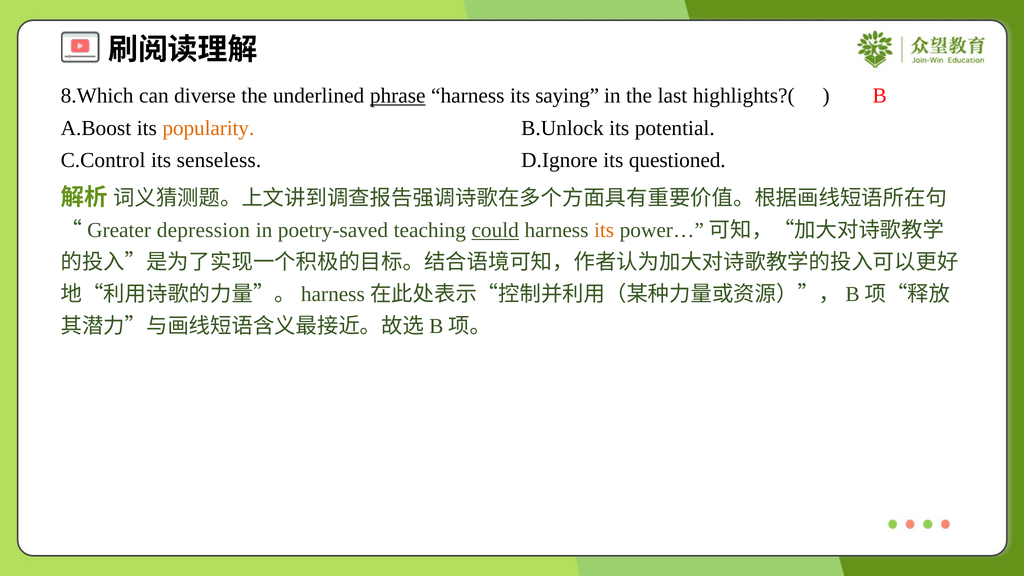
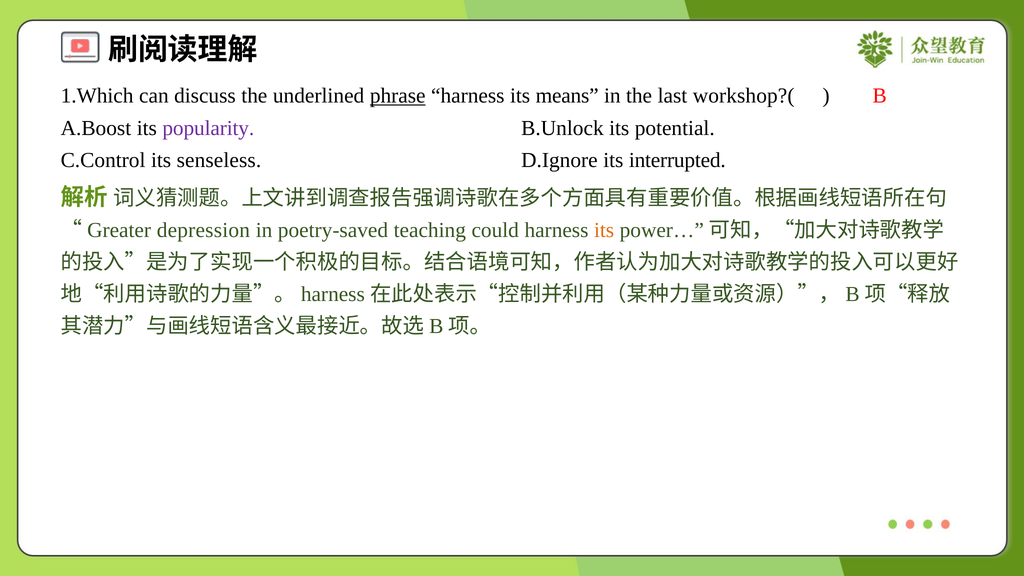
8.Which: 8.Which -> 1.Which (97, 96)
diverse: diverse -> discuss (205, 96)
saying: saying -> means (567, 96)
highlights?(: highlights?( -> workshop?( (744, 96)
popularity colour: orange -> purple (208, 128)
questioned: questioned -> interrupted (677, 160)
could underline: present -> none (495, 230)
